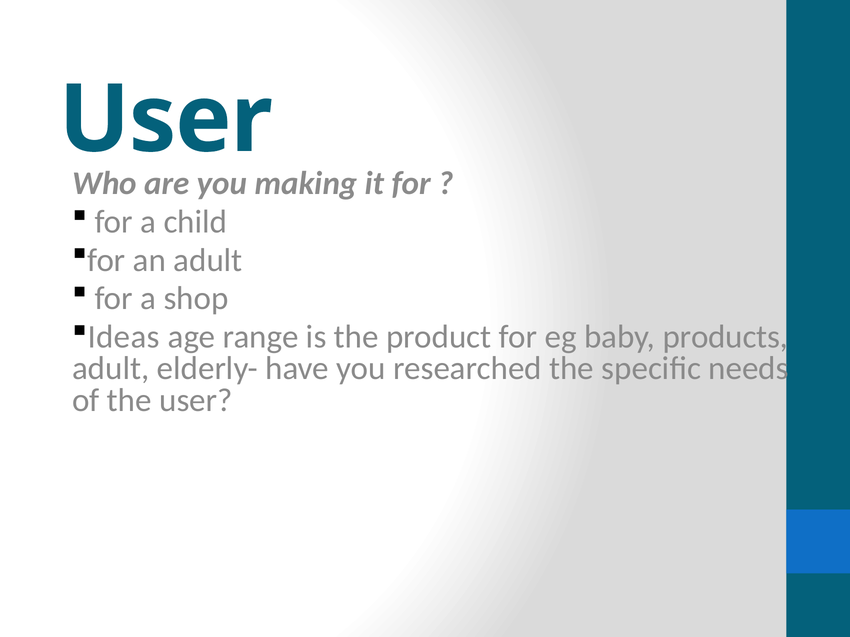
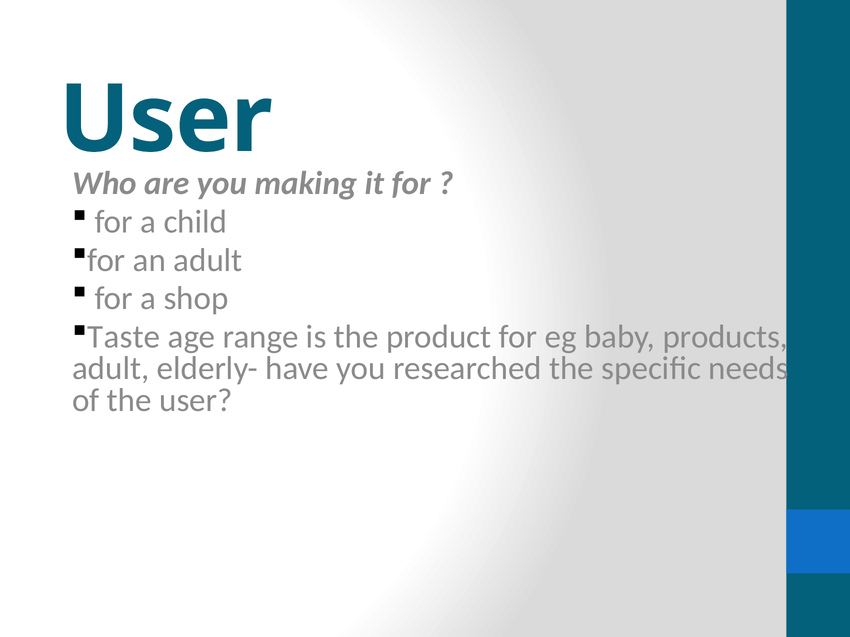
Ideas: Ideas -> Taste (124, 337)
